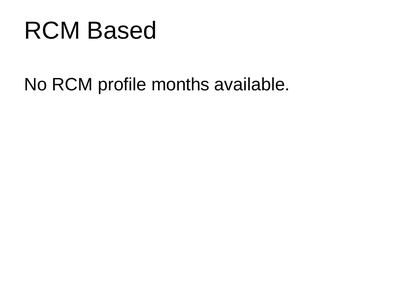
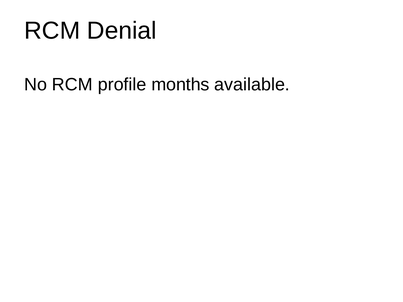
Based: Based -> Denial (122, 31)
